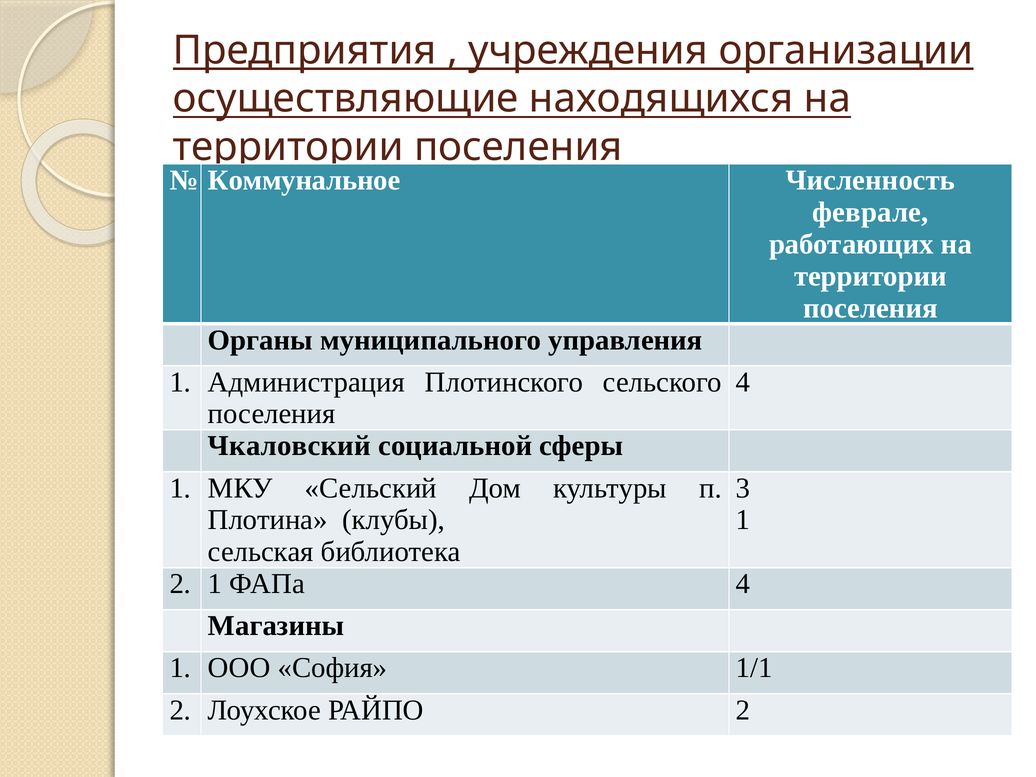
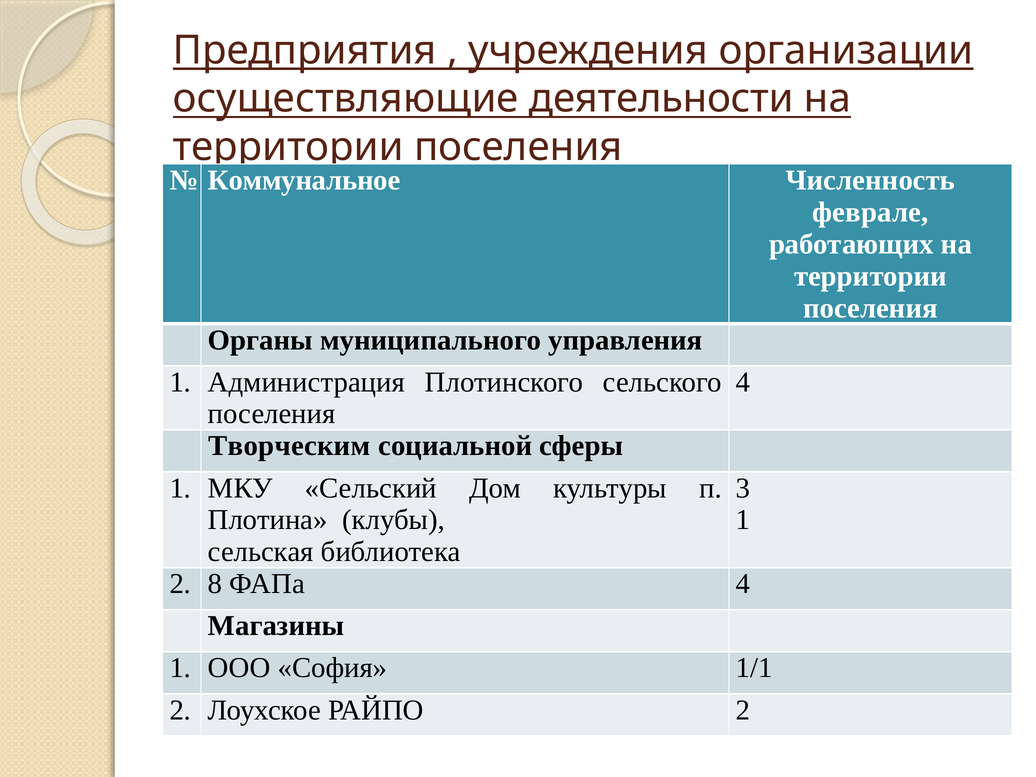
находящихся: находящихся -> деятельности (661, 99)
Чкаловский: Чкаловский -> Творческим (289, 446)
2 1: 1 -> 8 (215, 584)
